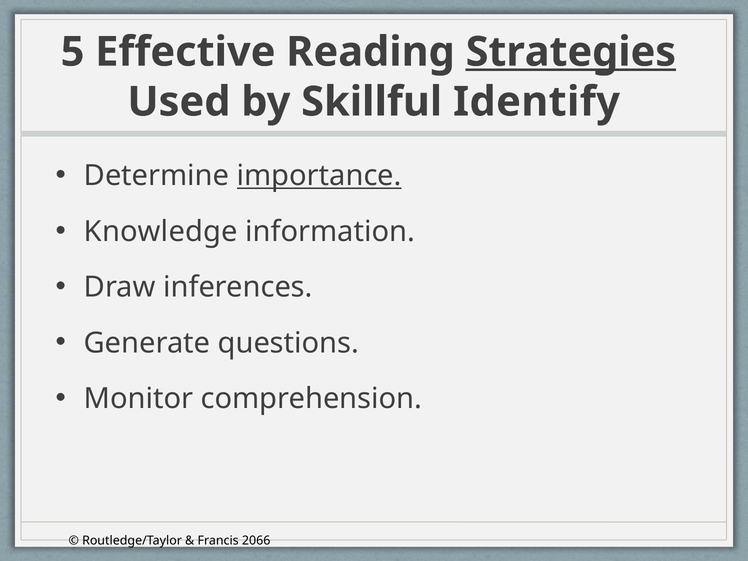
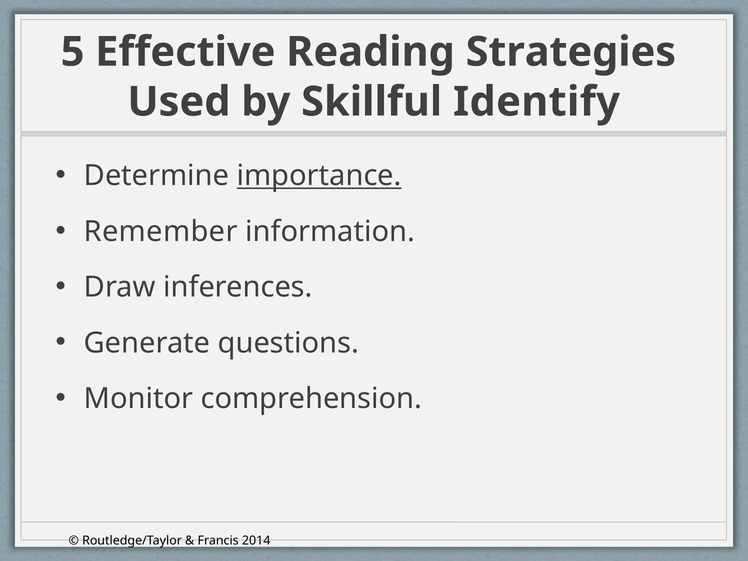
Strategies underline: present -> none (571, 52)
Knowledge: Knowledge -> Remember (161, 232)
2066: 2066 -> 2014 (256, 541)
